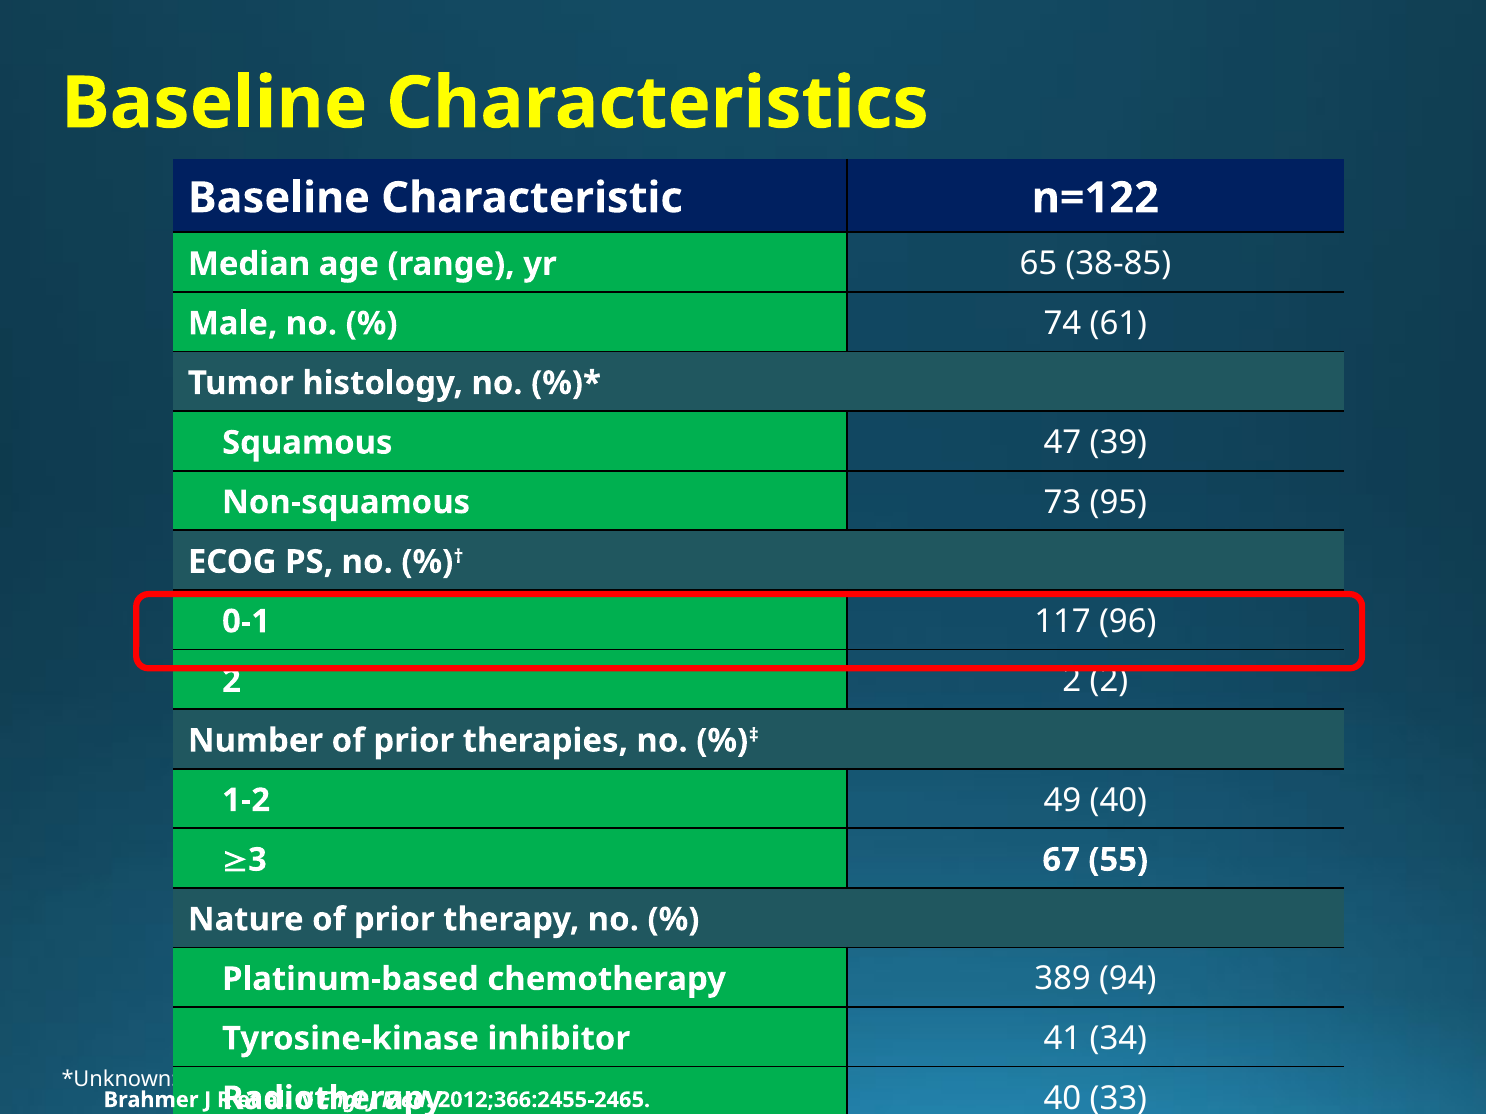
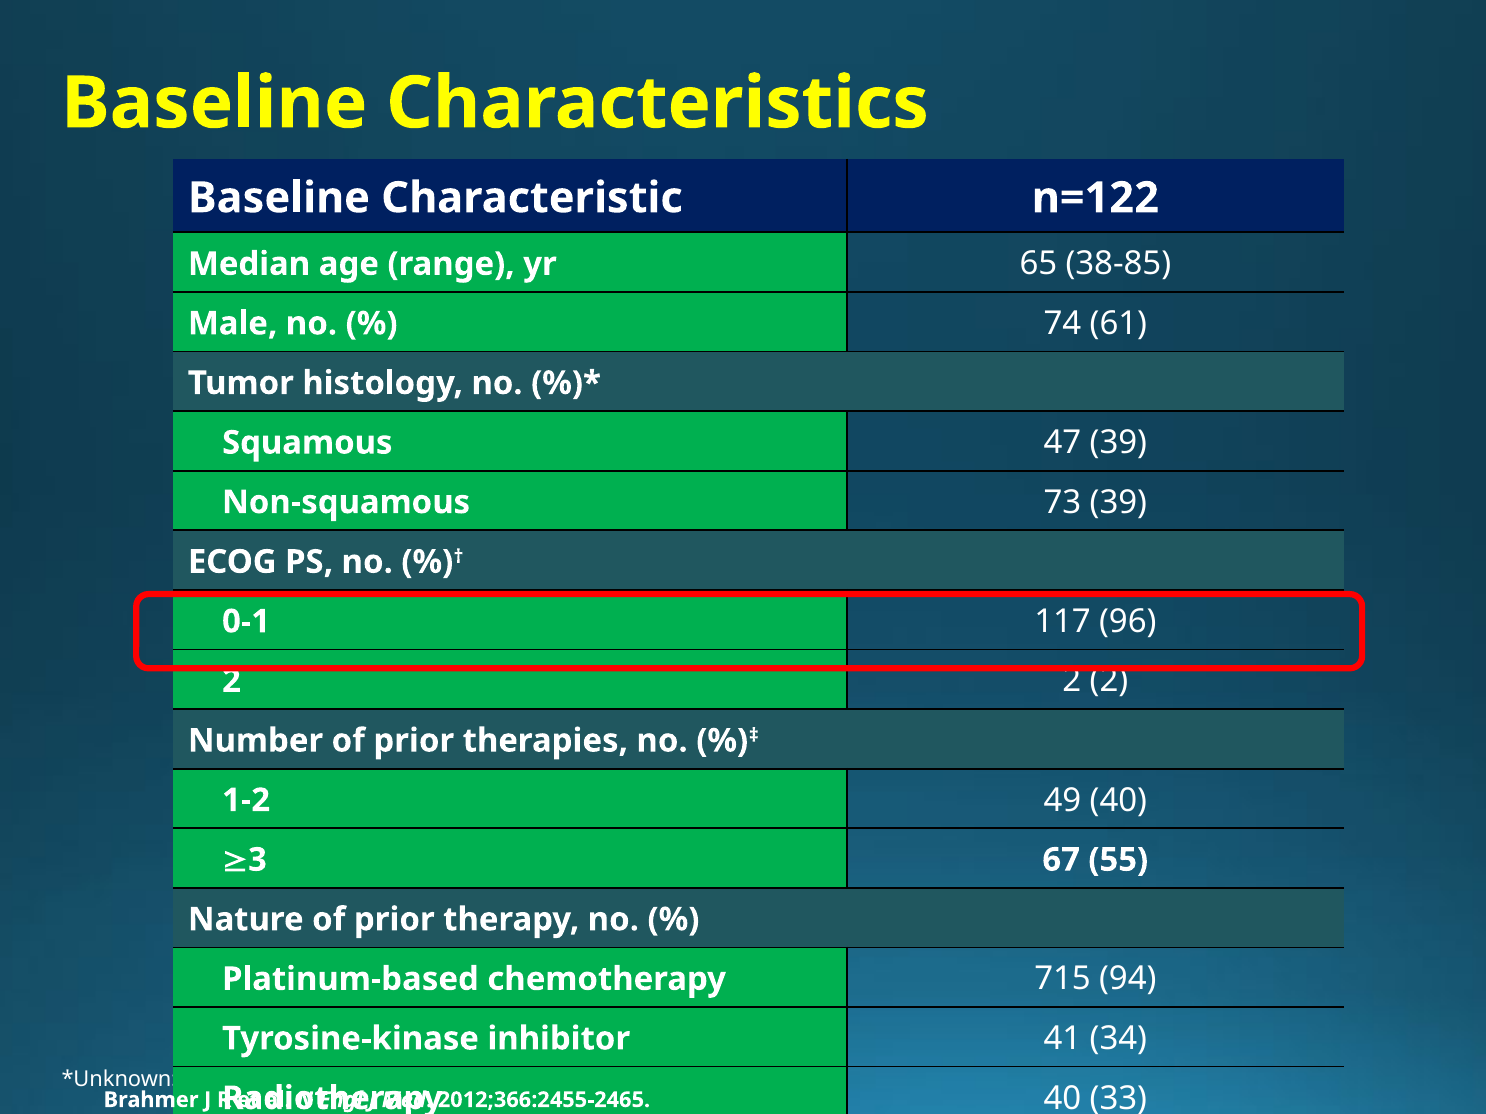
73 95: 95 -> 39 (1118, 503)
389: 389 -> 715 (1063, 979)
